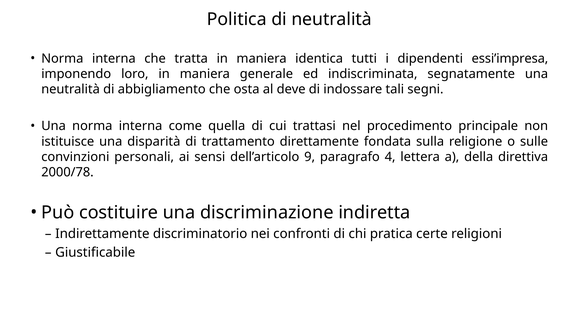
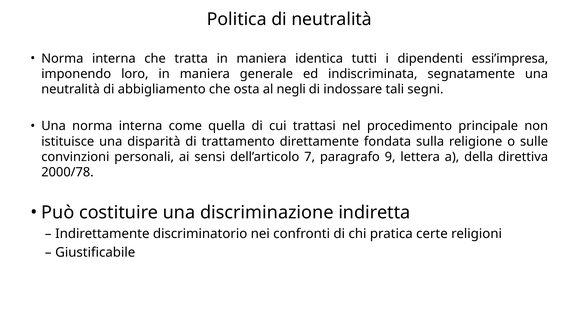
deve: deve -> negli (291, 89)
9: 9 -> 7 (310, 157)
4: 4 -> 9 (390, 157)
